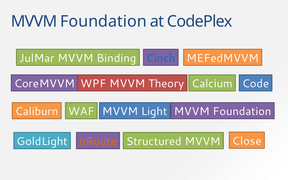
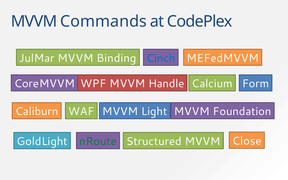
Foundation: Foundation -> Commands (103, 21)
Theory: Theory -> Handle (166, 84)
Code: Code -> Form (256, 84)
nRoute colour: orange -> green (98, 141)
